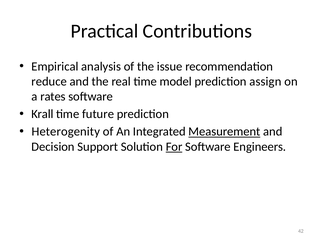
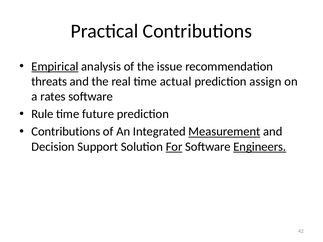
Empirical underline: none -> present (55, 67)
reduce: reduce -> threats (49, 82)
model: model -> actual (176, 82)
Krall: Krall -> Rule (42, 114)
Heterogenity: Heterogenity -> Contributions (66, 132)
Engineers underline: none -> present (260, 147)
